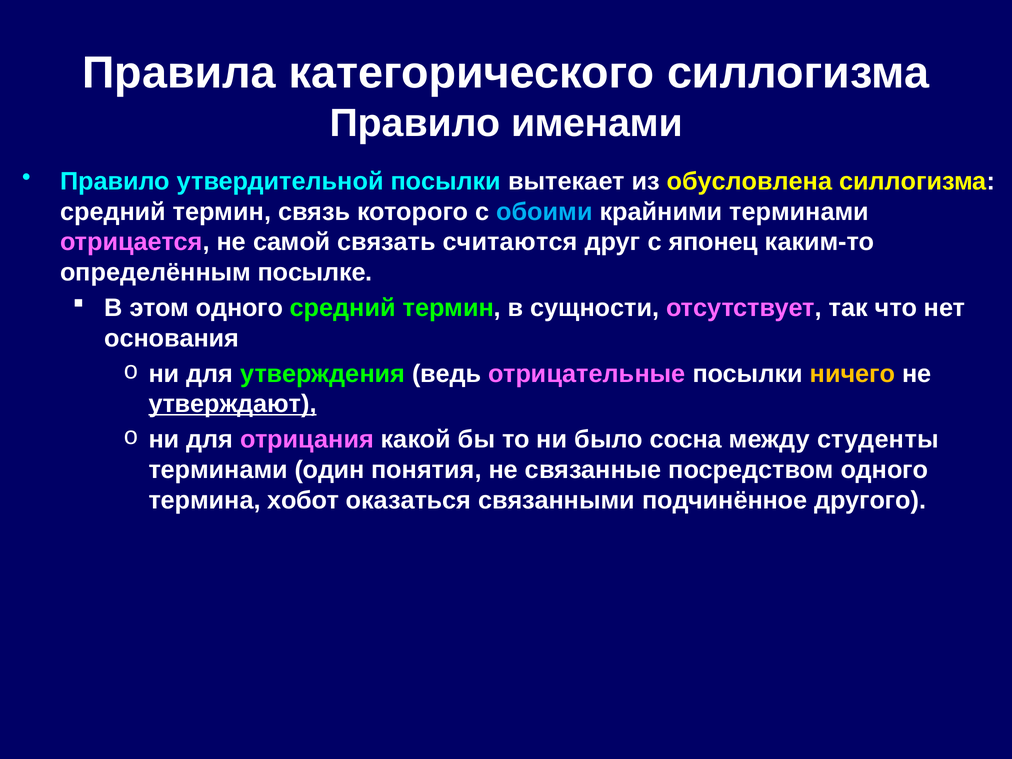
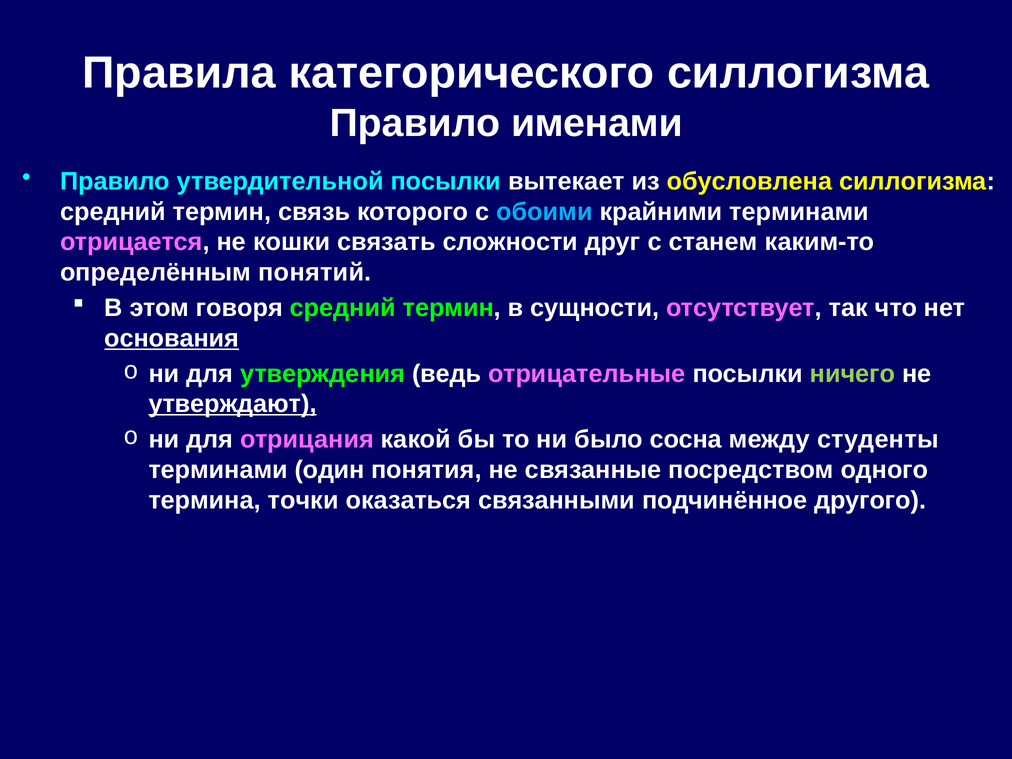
самой: самой -> кошки (292, 242)
считаются: считаются -> сложности (510, 242)
японец: японец -> станем (713, 242)
посылке: посылке -> понятий (315, 272)
этом одного: одного -> говоря (239, 308)
основания underline: none -> present (172, 338)
ничего colour: yellow -> light green (852, 374)
хобот: хобот -> точки (303, 500)
